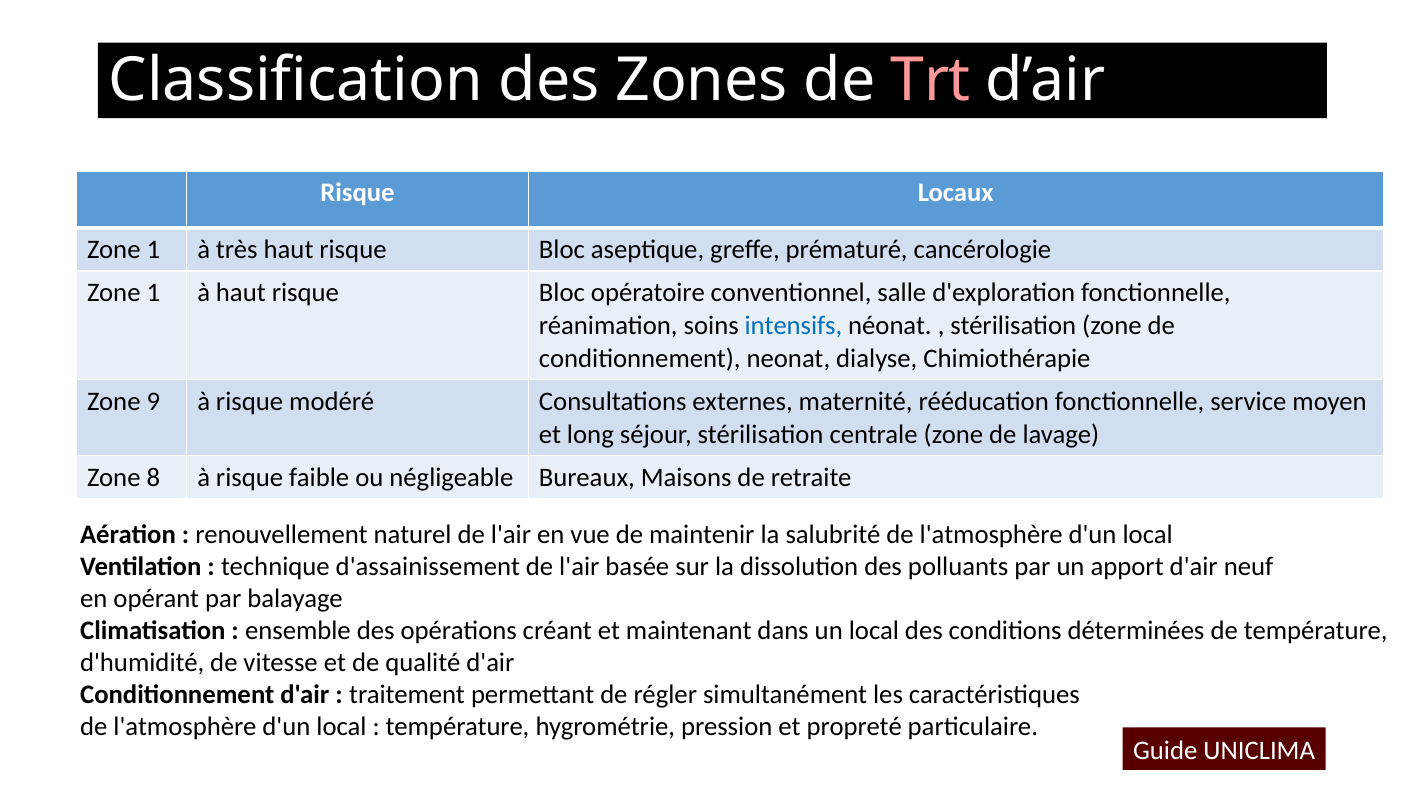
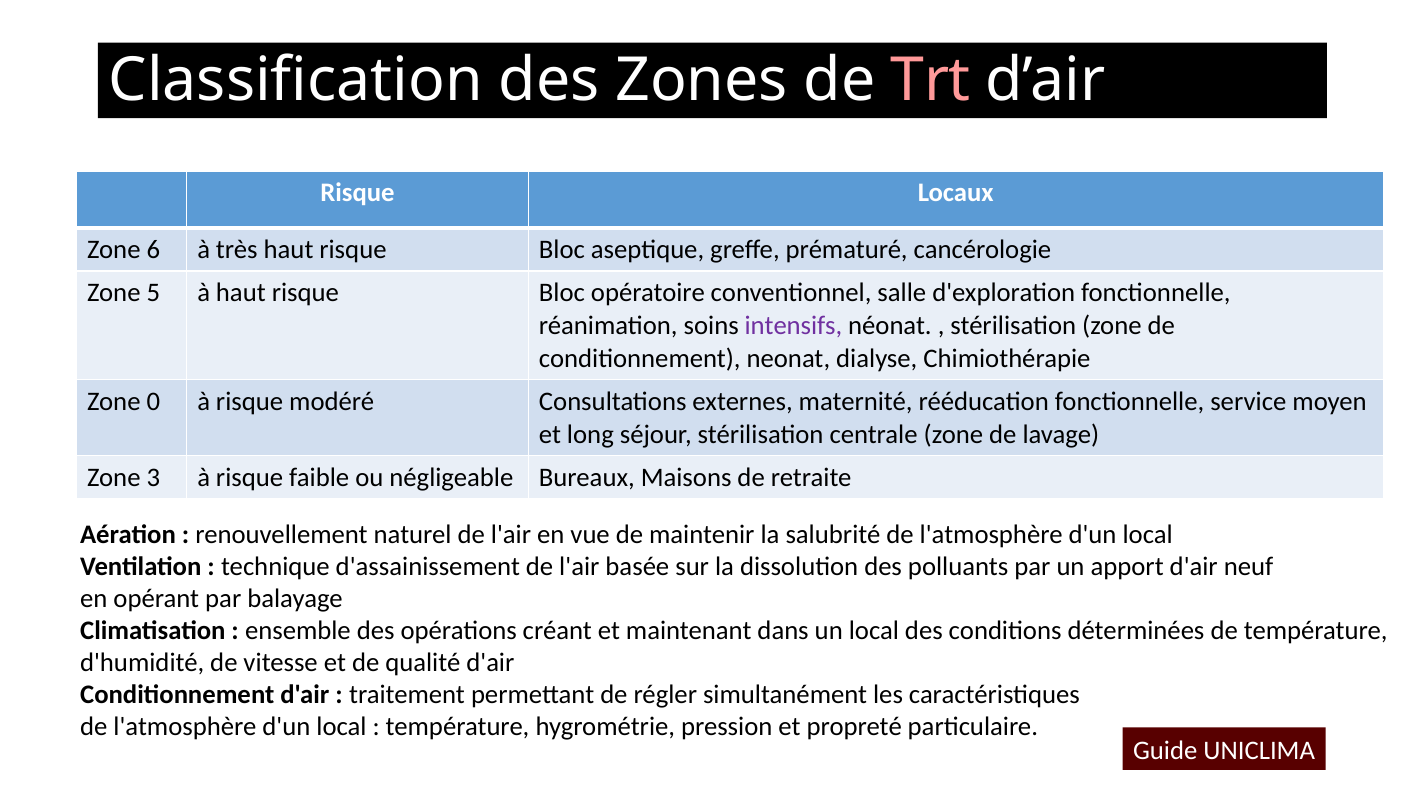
1: 1 -> 6 (153, 250)
1: 1 -> 5 (153, 293)
intensifs colour: blue -> purple (793, 326)
9: 9 -> 0 (153, 401)
8: 8 -> 3 (153, 477)
